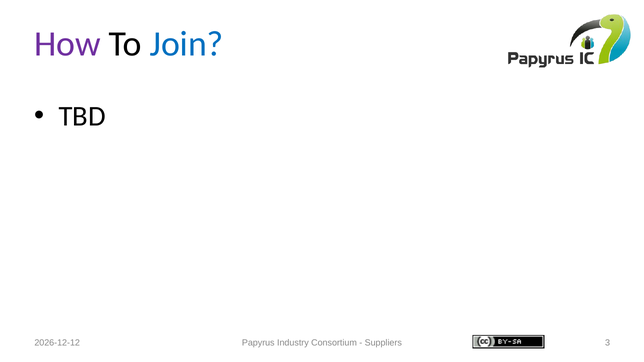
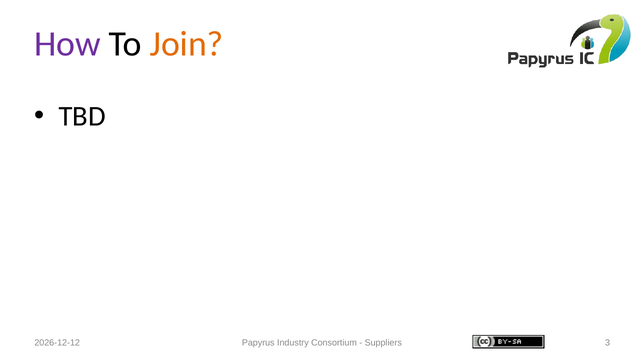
Join colour: blue -> orange (187, 44)
